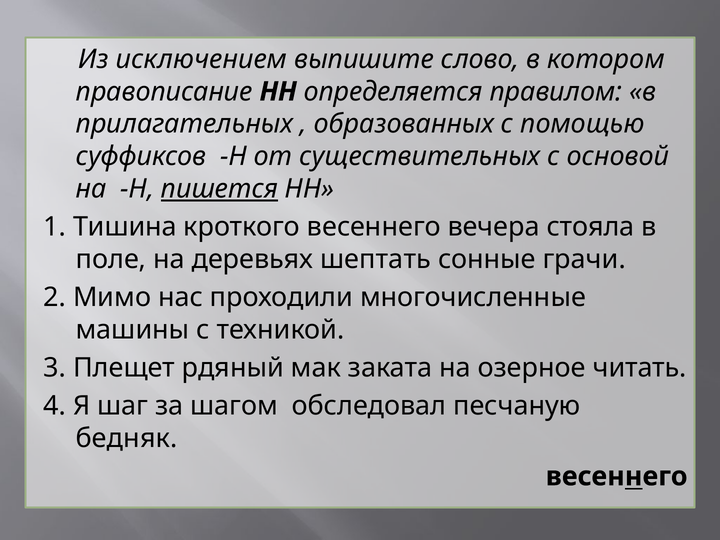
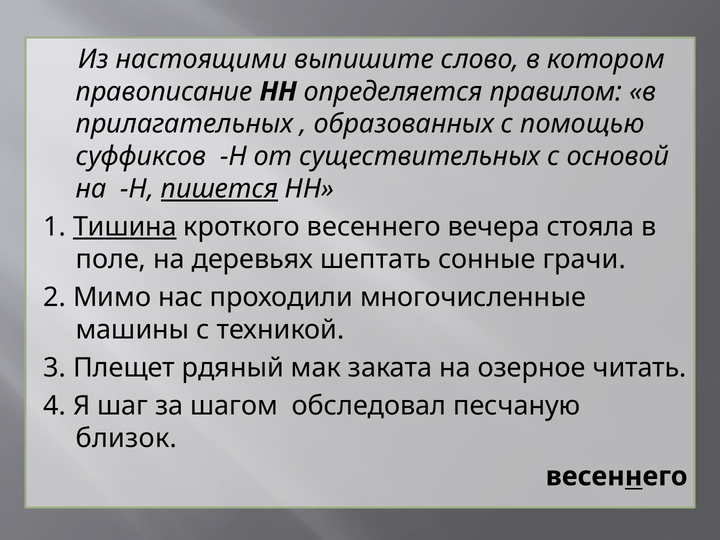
исключением: исключением -> настоящими (201, 59)
Тишина underline: none -> present (125, 227)
бедняк: бедняк -> близок (126, 438)
